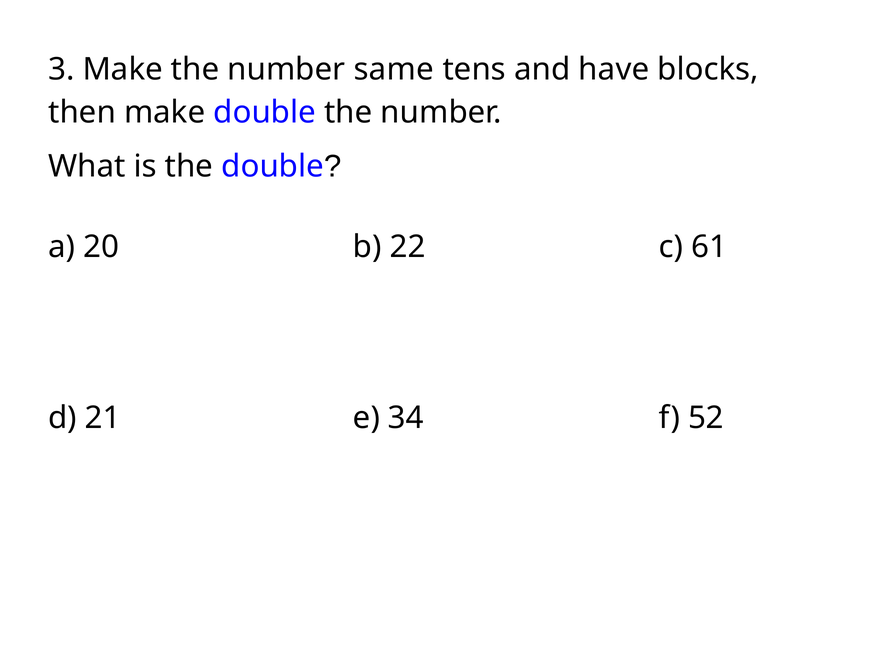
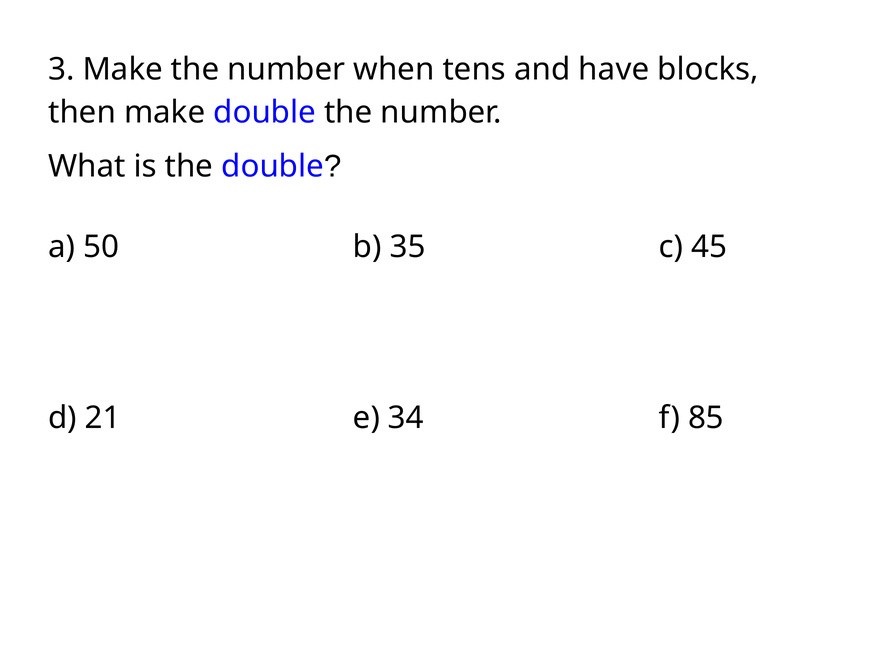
same: same -> when (394, 69)
20: 20 -> 50 (101, 247)
22: 22 -> 35 (408, 247)
61: 61 -> 45 (709, 247)
52: 52 -> 85 (706, 418)
